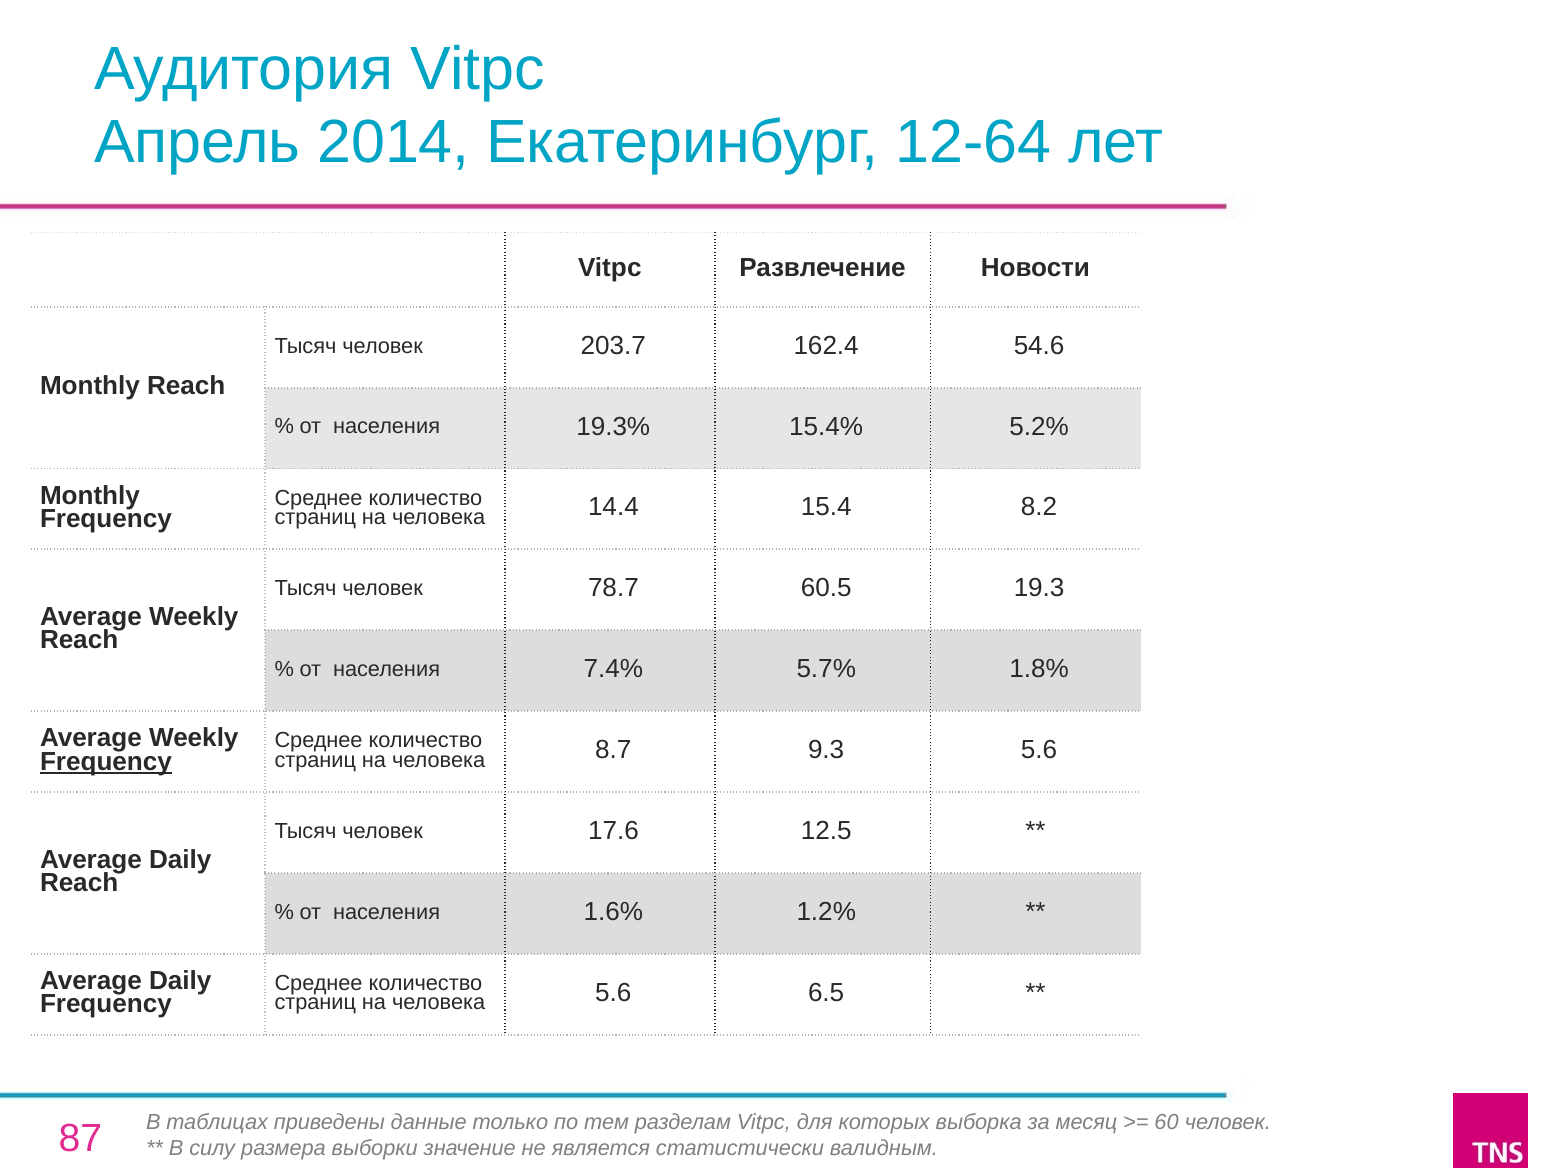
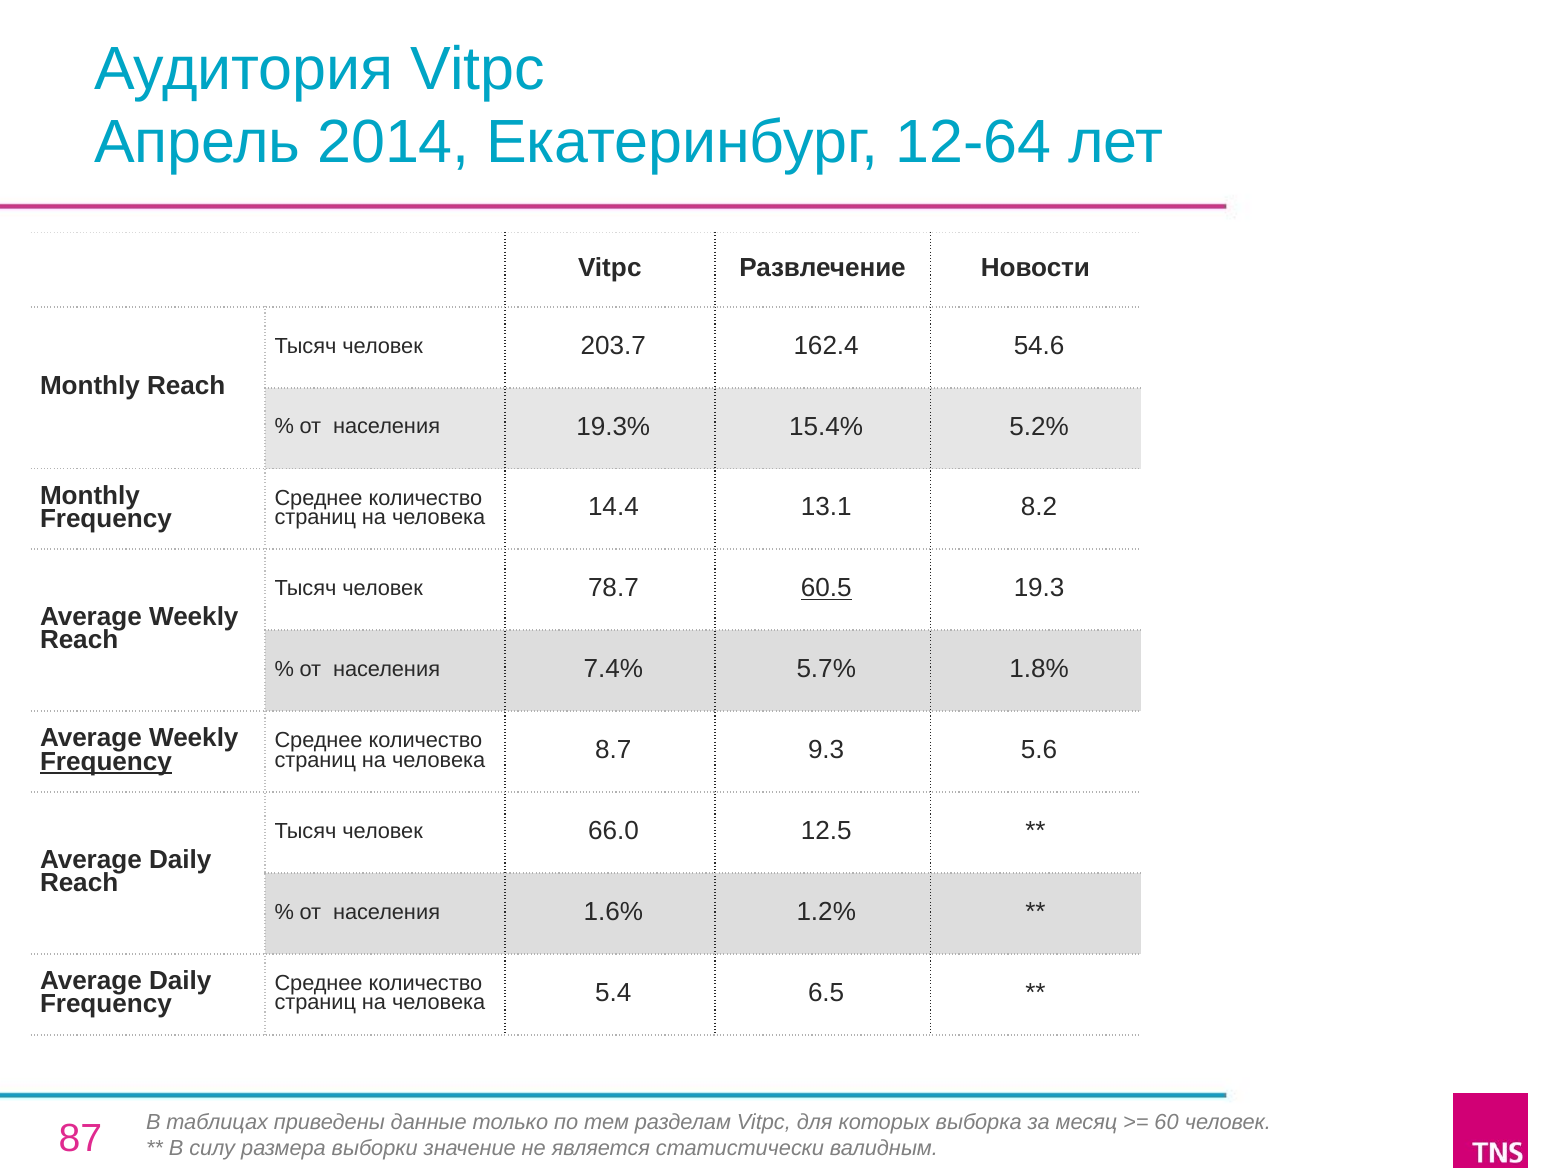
15.4: 15.4 -> 13.1 (826, 507)
60.5 underline: none -> present (826, 588)
17.6: 17.6 -> 66.0 (613, 831)
человека 5.6: 5.6 -> 5.4 (613, 993)
